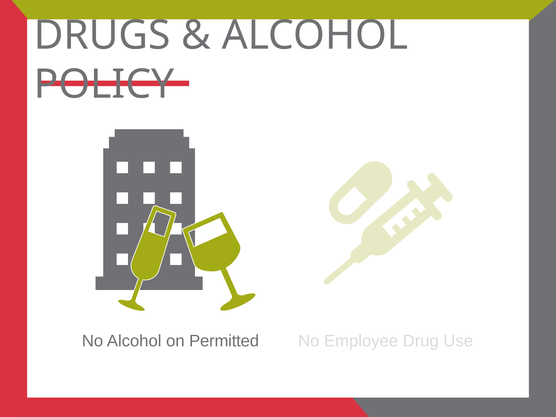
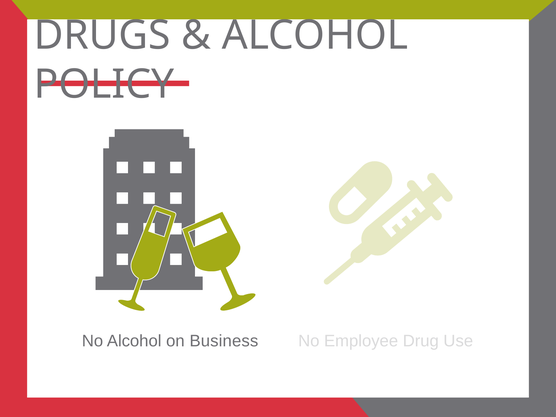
Permitted: Permitted -> Business (224, 341)
